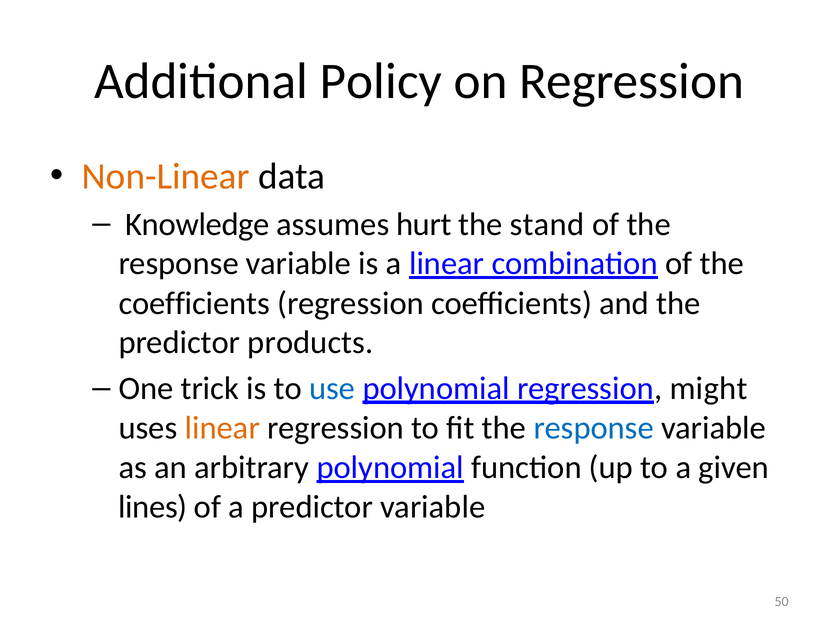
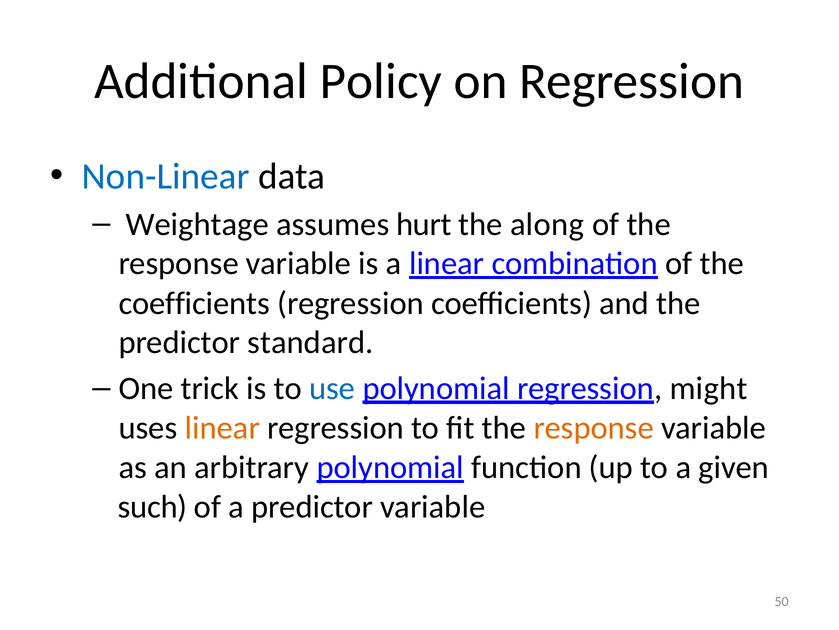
Non-Linear colour: orange -> blue (166, 176)
Knowledge: Knowledge -> Weightage (197, 224)
stand: stand -> along (547, 224)
products: products -> standard (310, 342)
response colour: blue -> orange (594, 428)
lines: lines -> such (153, 507)
